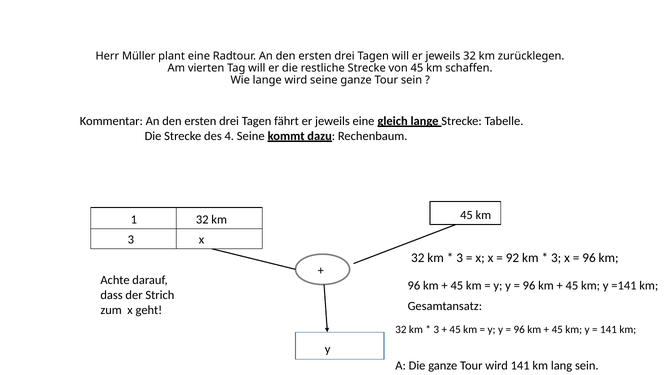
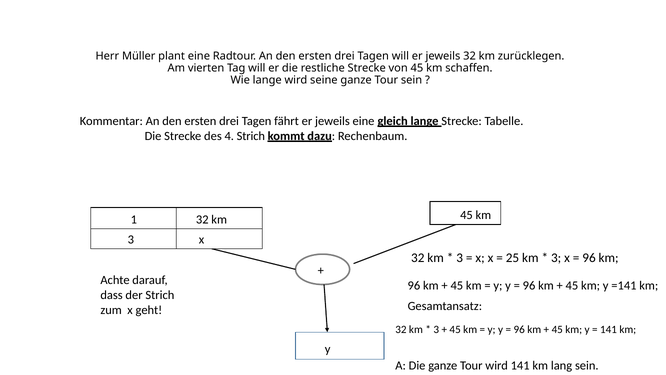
4 Seine: Seine -> Strich (251, 136)
92: 92 -> 25 (512, 257)
